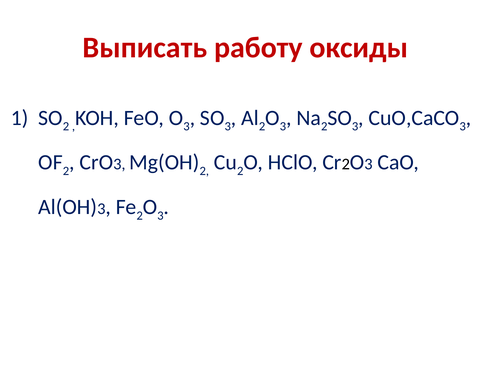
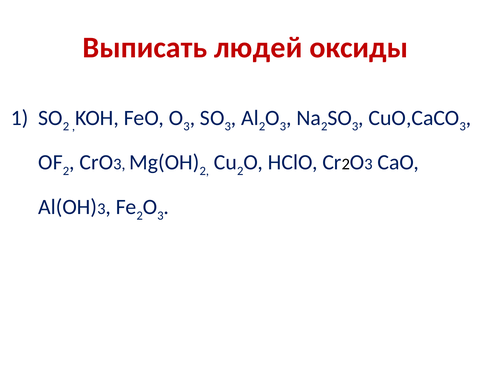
работу: работу -> людей (258, 48)
